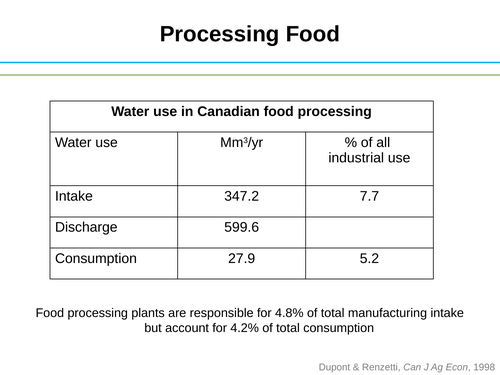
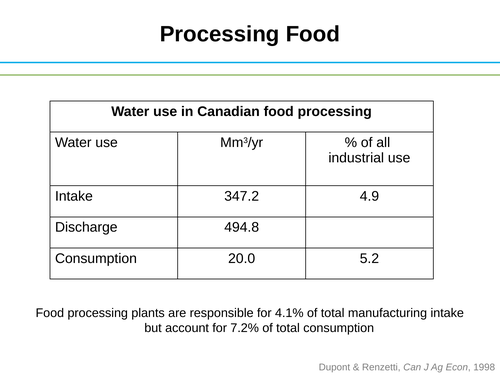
7.7: 7.7 -> 4.9 (369, 196)
599.6: 599.6 -> 494.8 (242, 227)
27.9: 27.9 -> 20.0 (242, 258)
4.8%: 4.8% -> 4.1% (289, 313)
4.2%: 4.2% -> 7.2% (245, 328)
